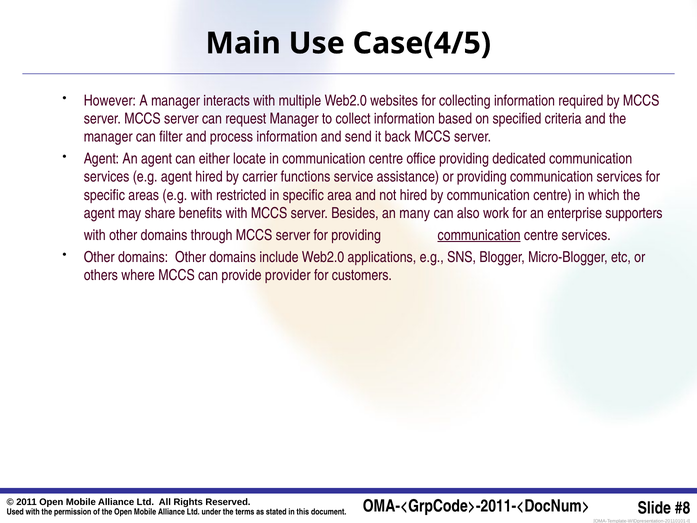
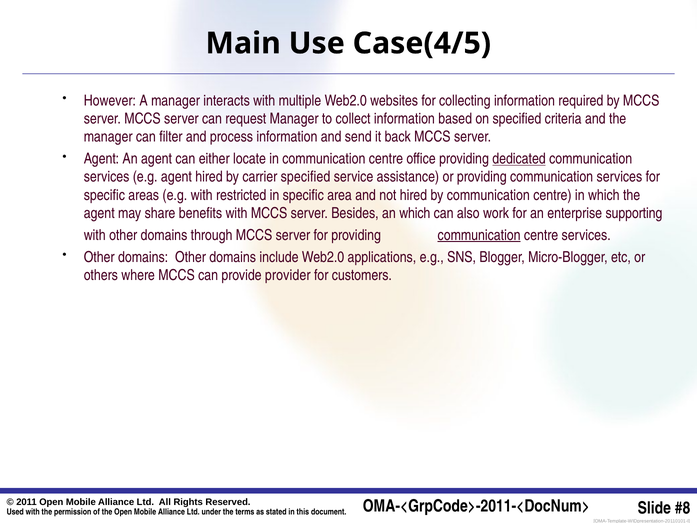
dedicated underline: none -> present (519, 159)
carrier functions: functions -> specified (305, 177)
an many: many -> which (415, 213)
supporters: supporters -> supporting (634, 213)
